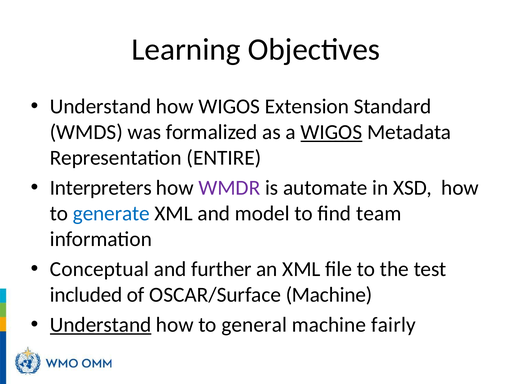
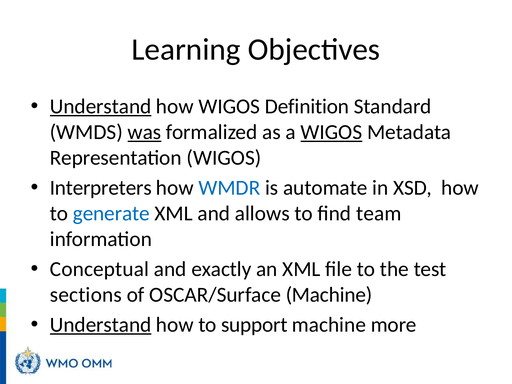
Understand underline: none -> present (101, 106)
Extension: Extension -> Definition (307, 106)
was underline: none -> present (144, 132)
Representation ENTIRE: ENTIRE -> WIGOS (224, 158)
WMDR colour: purple -> blue (229, 188)
model: model -> allows (262, 213)
further: further -> exactly (221, 269)
included: included -> sections (86, 295)
general: general -> support (254, 325)
fairly: fairly -> more (394, 325)
